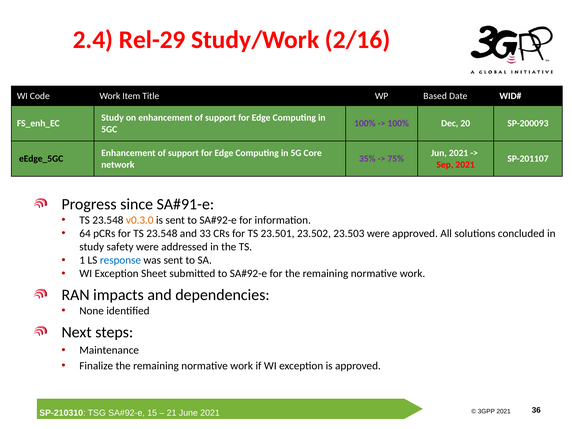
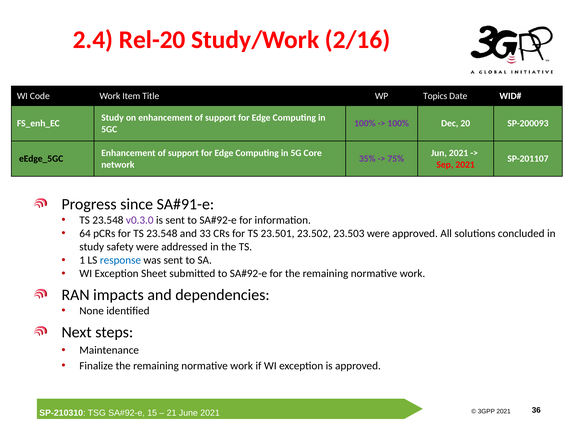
Rel-29: Rel-29 -> Rel-20 (152, 40)
Based: Based -> Topics (435, 96)
v0.3.0 colour: orange -> purple (140, 220)
